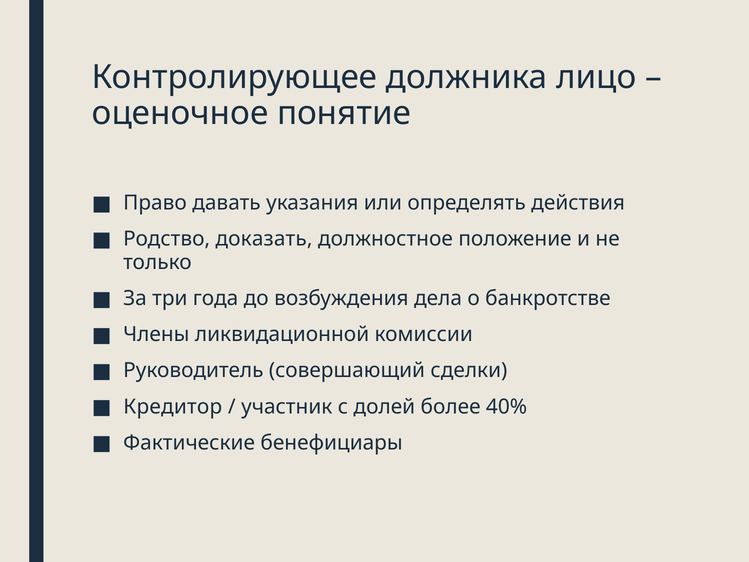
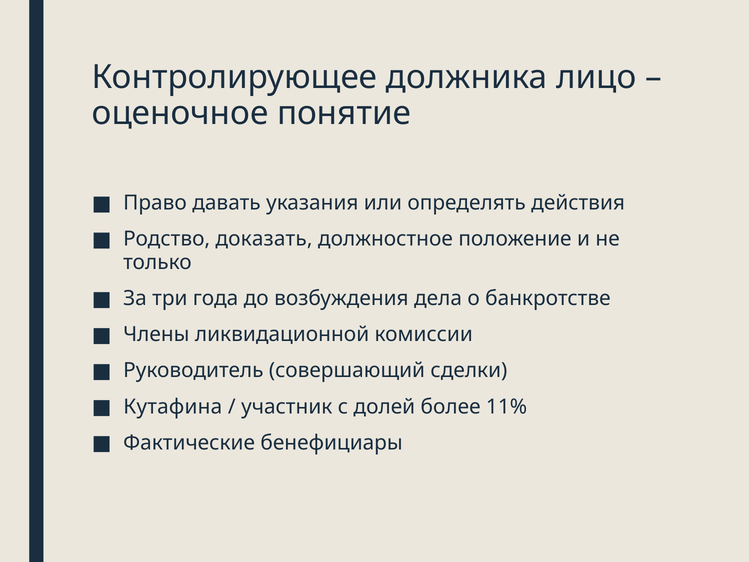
Кредитор: Кредитор -> Кутафина (173, 406)
40%: 40% -> 11% (507, 406)
